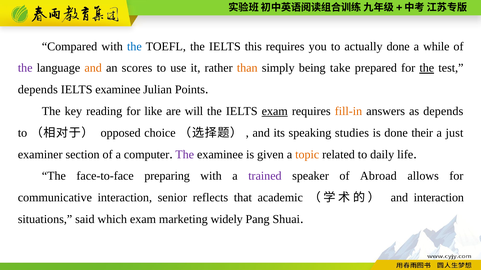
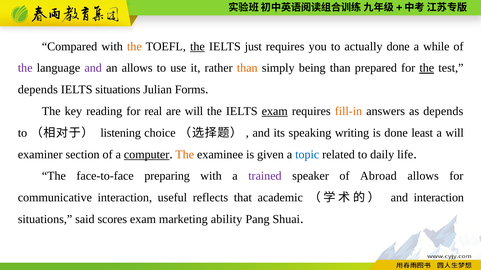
the colour: blue -> orange (134, 47)
the underline: none -> present (197, 47)
this: this -> just (253, 47)
and colour: orange -> purple (93, 68)
an scores: scores -> allows (137, 68)
being take: take -> than (340, 68)
IELTS examinee: examinee -> situations (118, 90)
Points: Points -> Forms (190, 90)
like: like -> real (153, 111)
opposed: opposed -> listening (121, 133)
studies: studies -> writing (352, 133)
their: their -> least (422, 133)
a just: just -> will (455, 133)
computer underline: none -> present (147, 155)
The colour: purple -> orange (185, 155)
topic colour: orange -> blue (307, 155)
senior: senior -> useful (172, 198)
which: which -> scores (112, 220)
widely: widely -> ability (227, 220)
